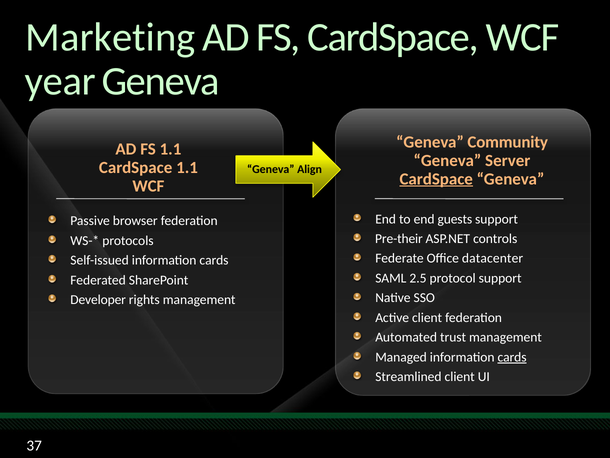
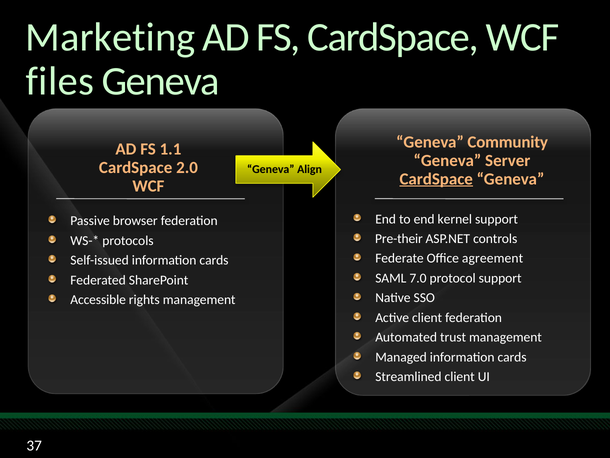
year: year -> files (60, 81)
CardSpace 1.1: 1.1 -> 2.0 (187, 167)
guests: guests -> kernel (455, 219)
datacenter: datacenter -> agreement (493, 258)
2.5: 2.5 -> 7.0 (418, 278)
Developer: Developer -> Accessible (98, 300)
cards underline: present -> none (512, 357)
